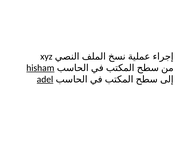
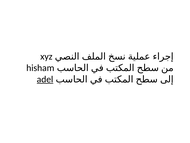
hisham underline: present -> none (40, 68)
